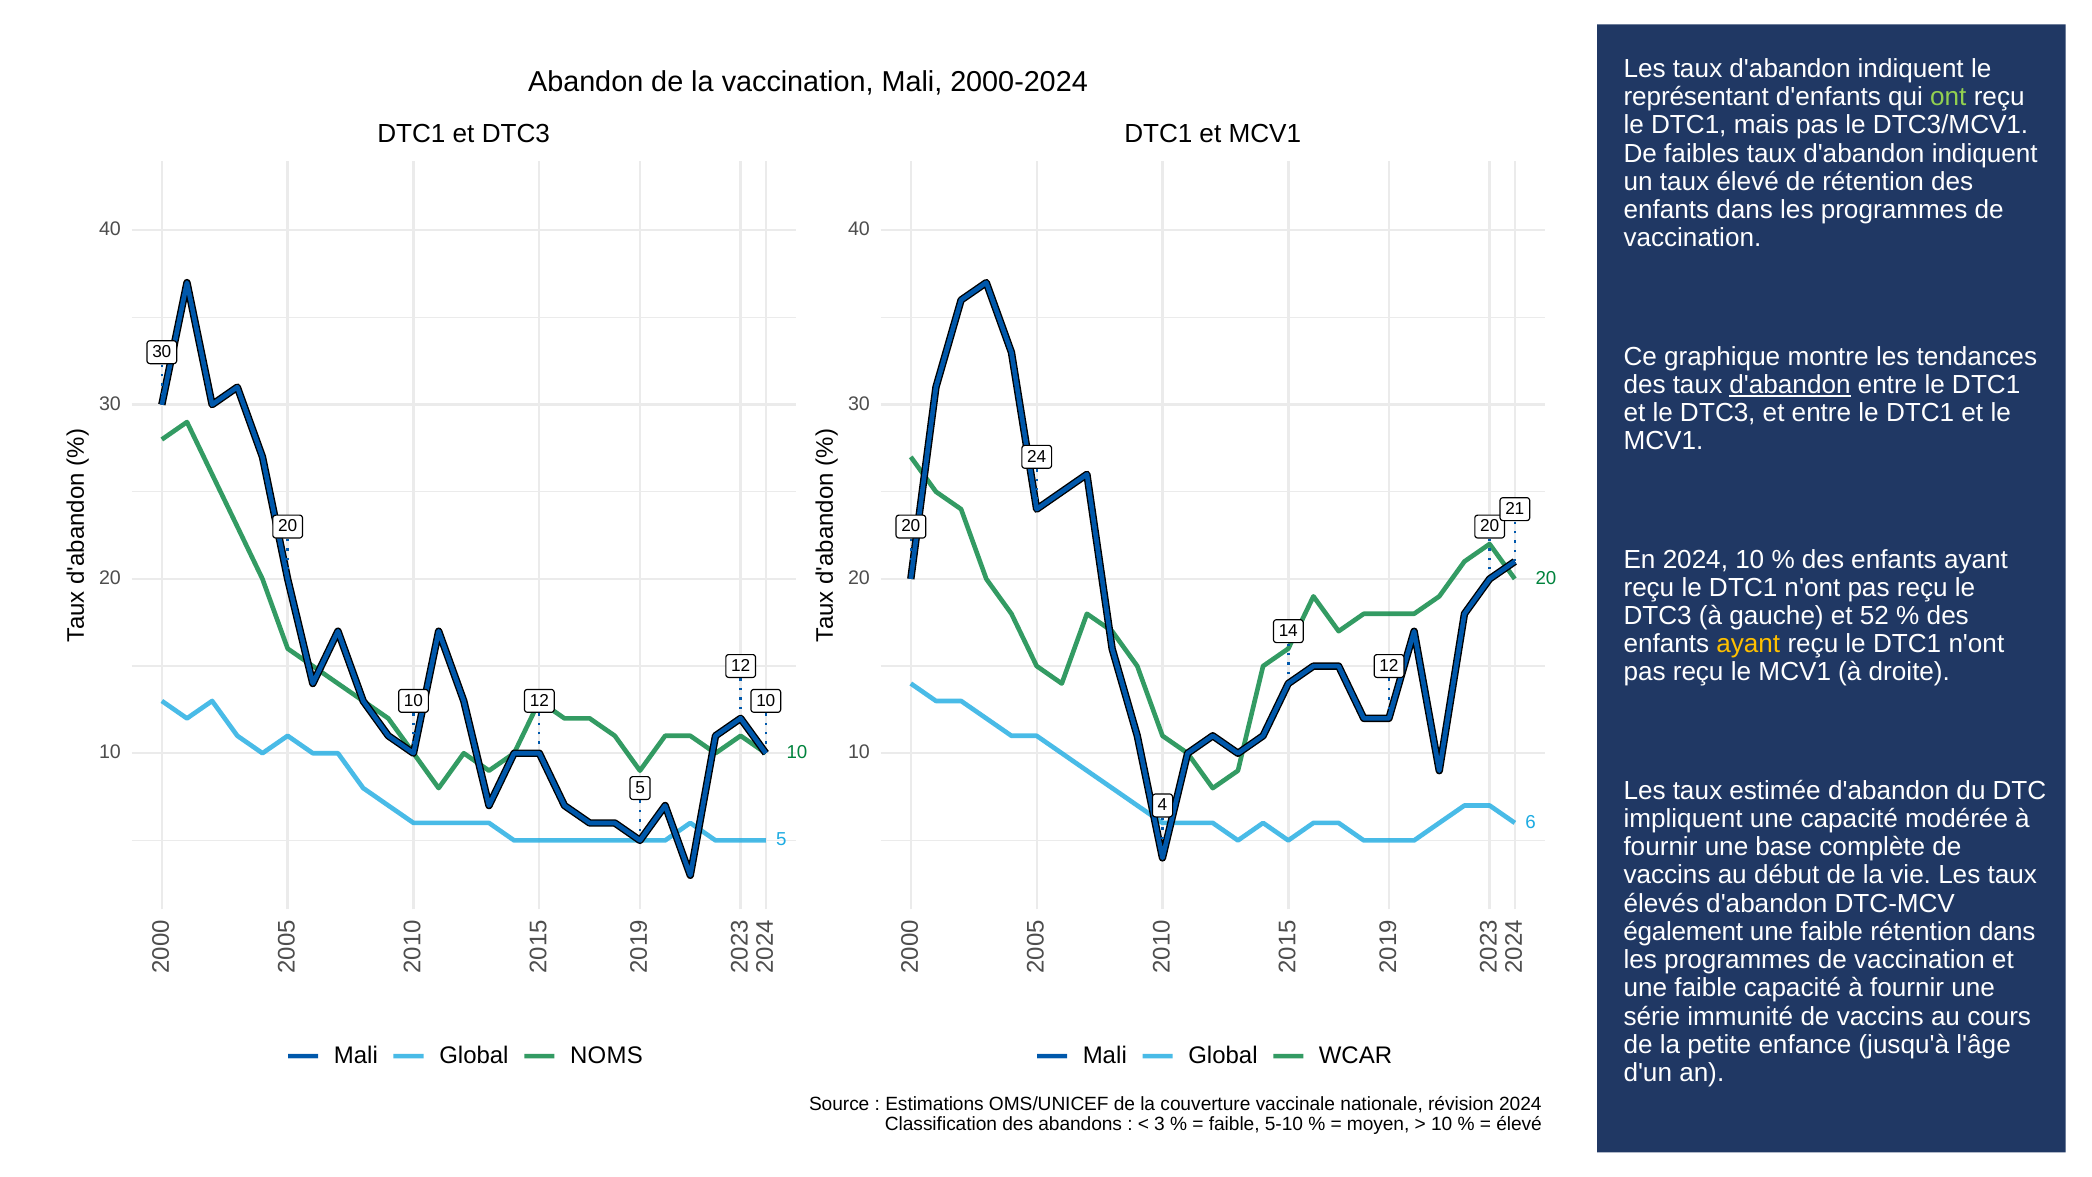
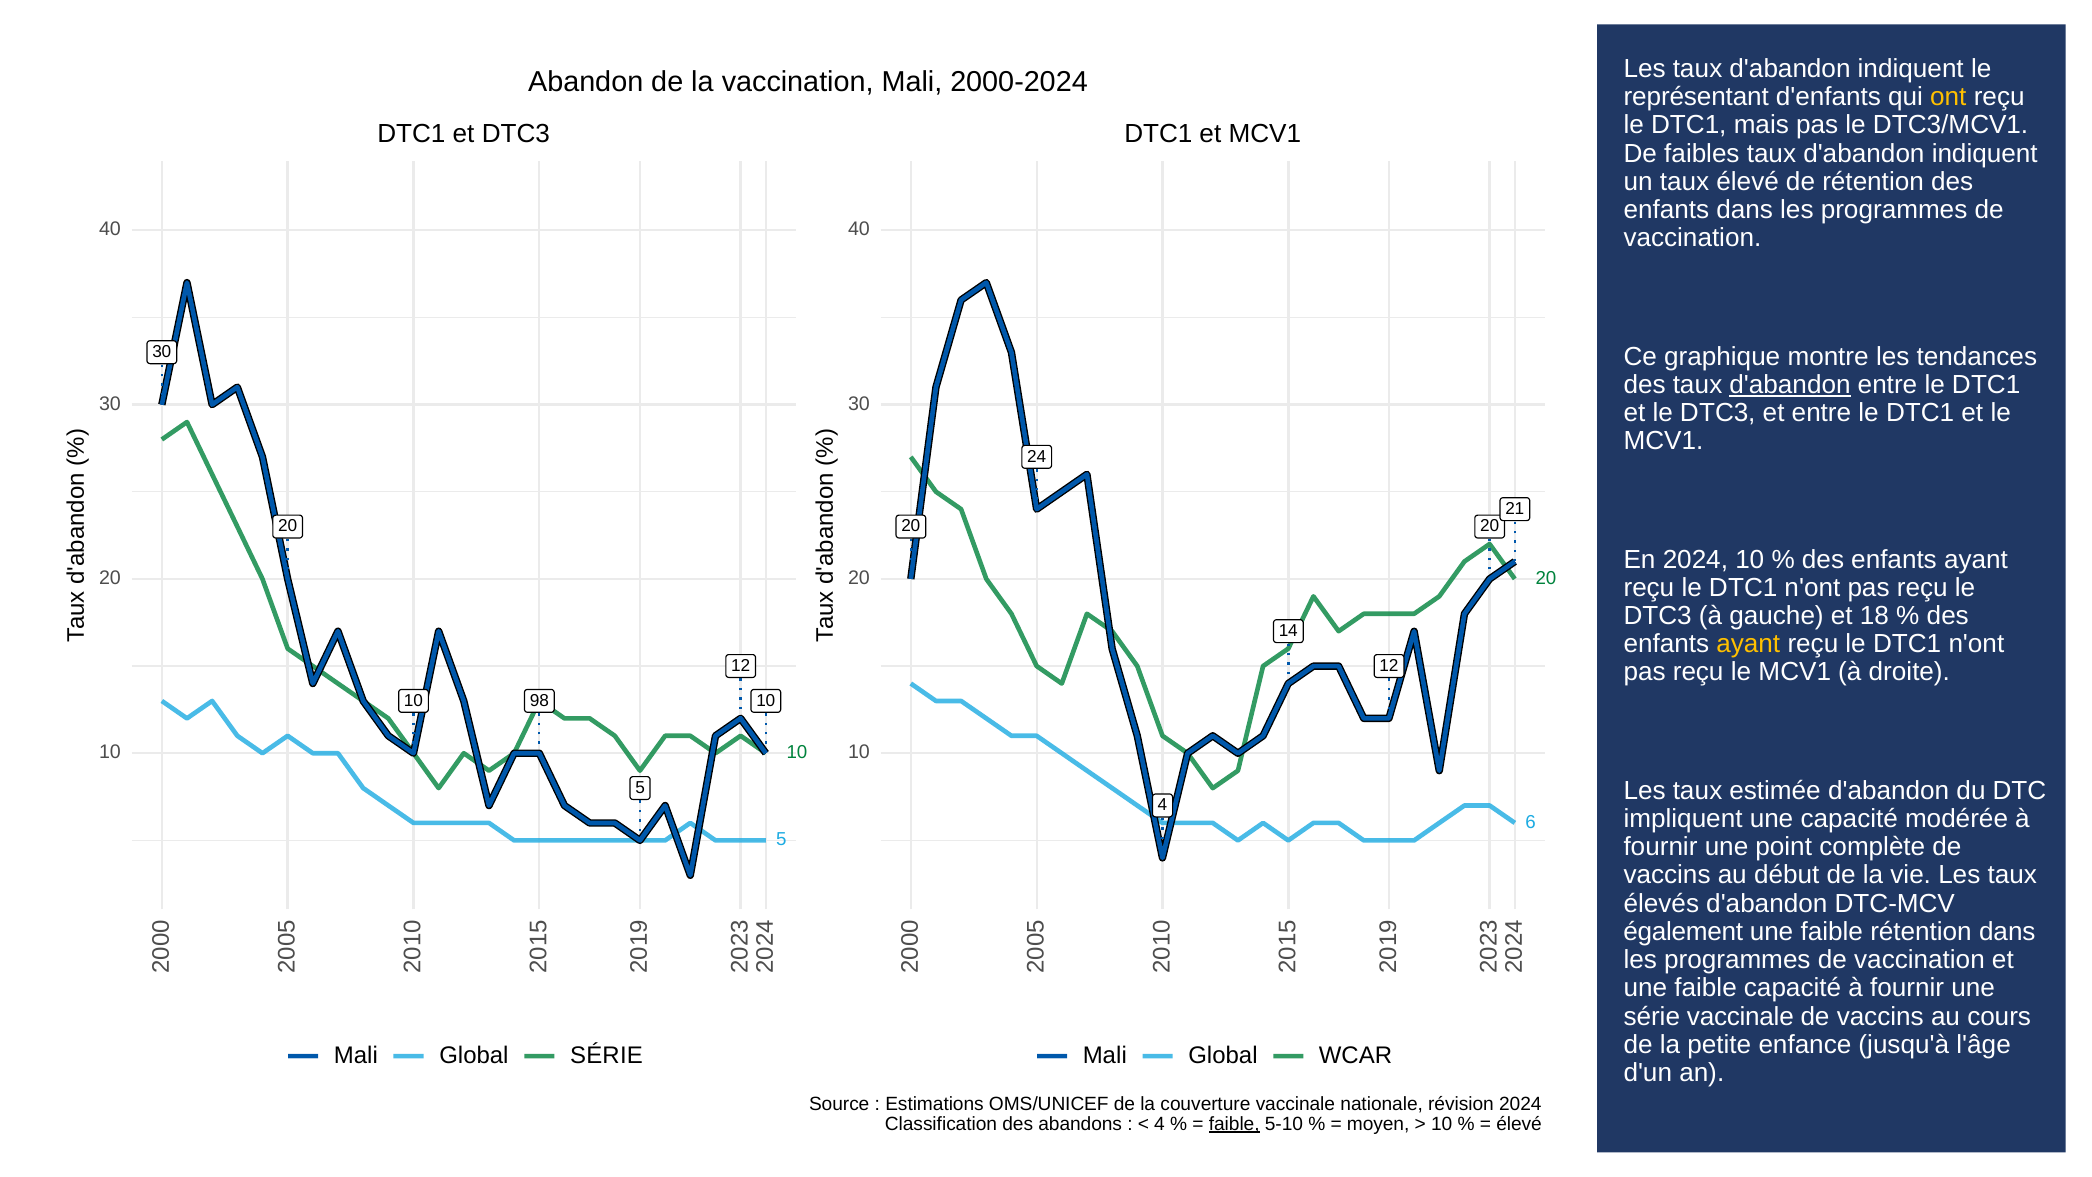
ont colour: light green -> yellow (1948, 97)
52: 52 -> 18 (1874, 616)
10 12: 12 -> 98 (539, 700)
base: base -> point (1784, 847)
série immunité: immunité -> vaccinale (1740, 1016)
Global NOMS: NOMS -> SÉRIE (606, 1055)
3: 3 -> 4 (1160, 1124)
faible underline: none -> present (1234, 1124)
